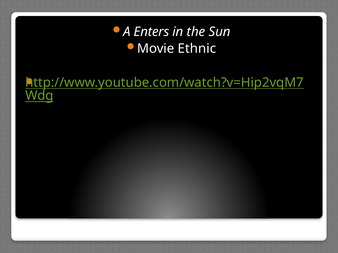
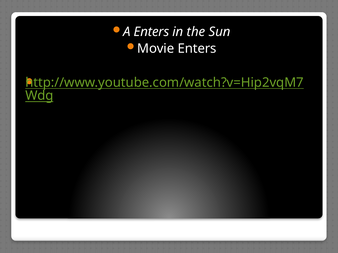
Movie Ethnic: Ethnic -> Enters (197, 49)
